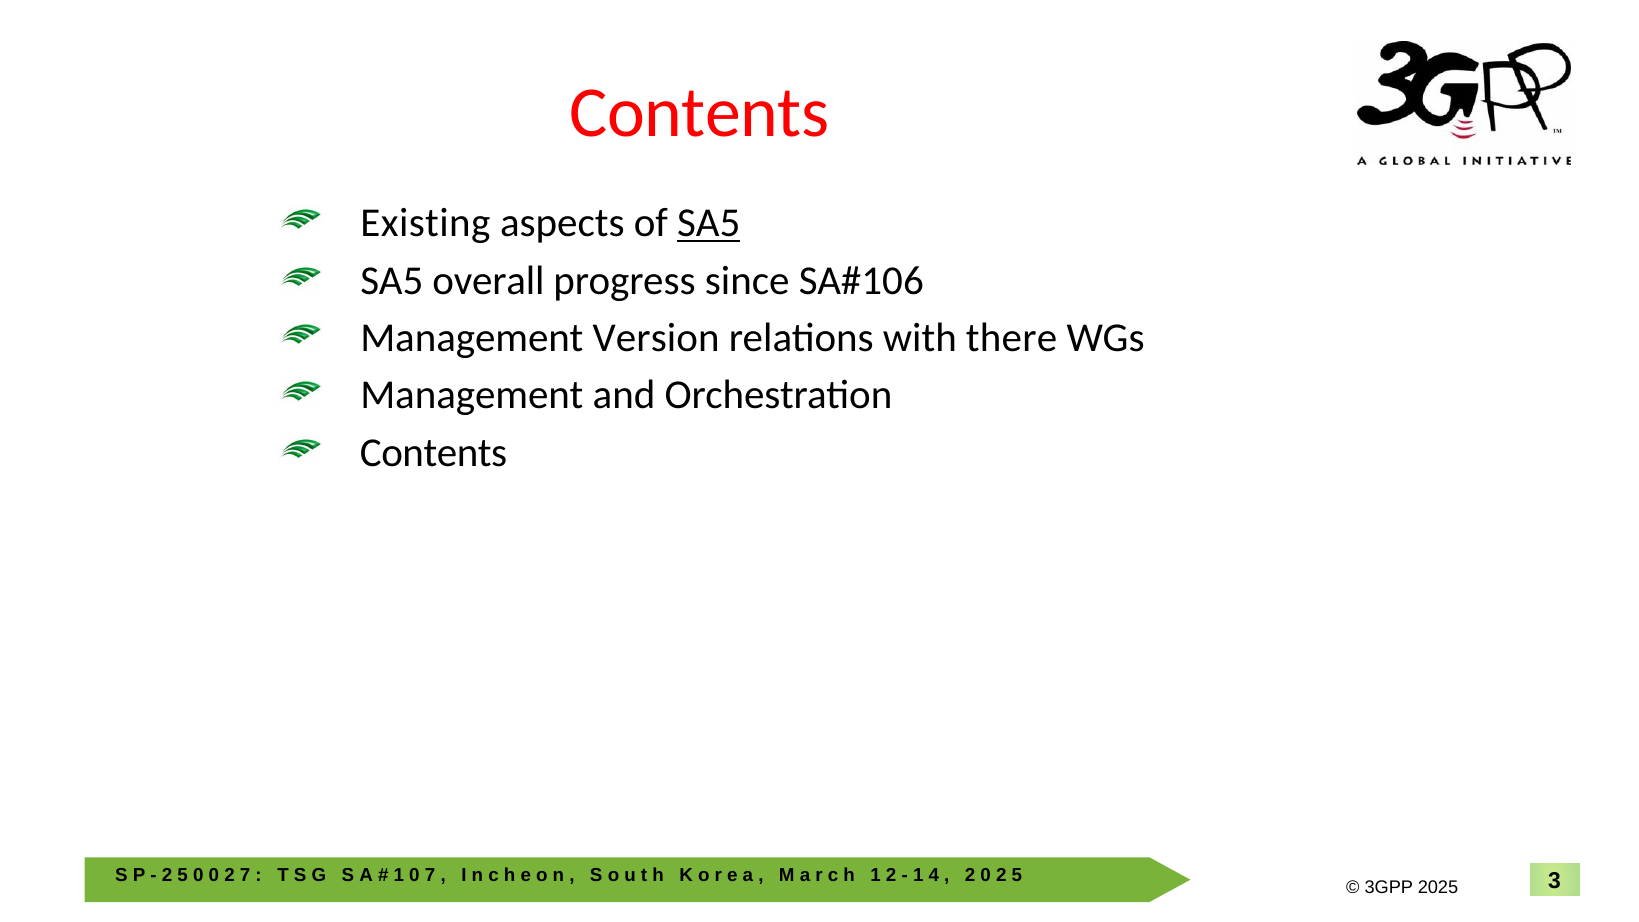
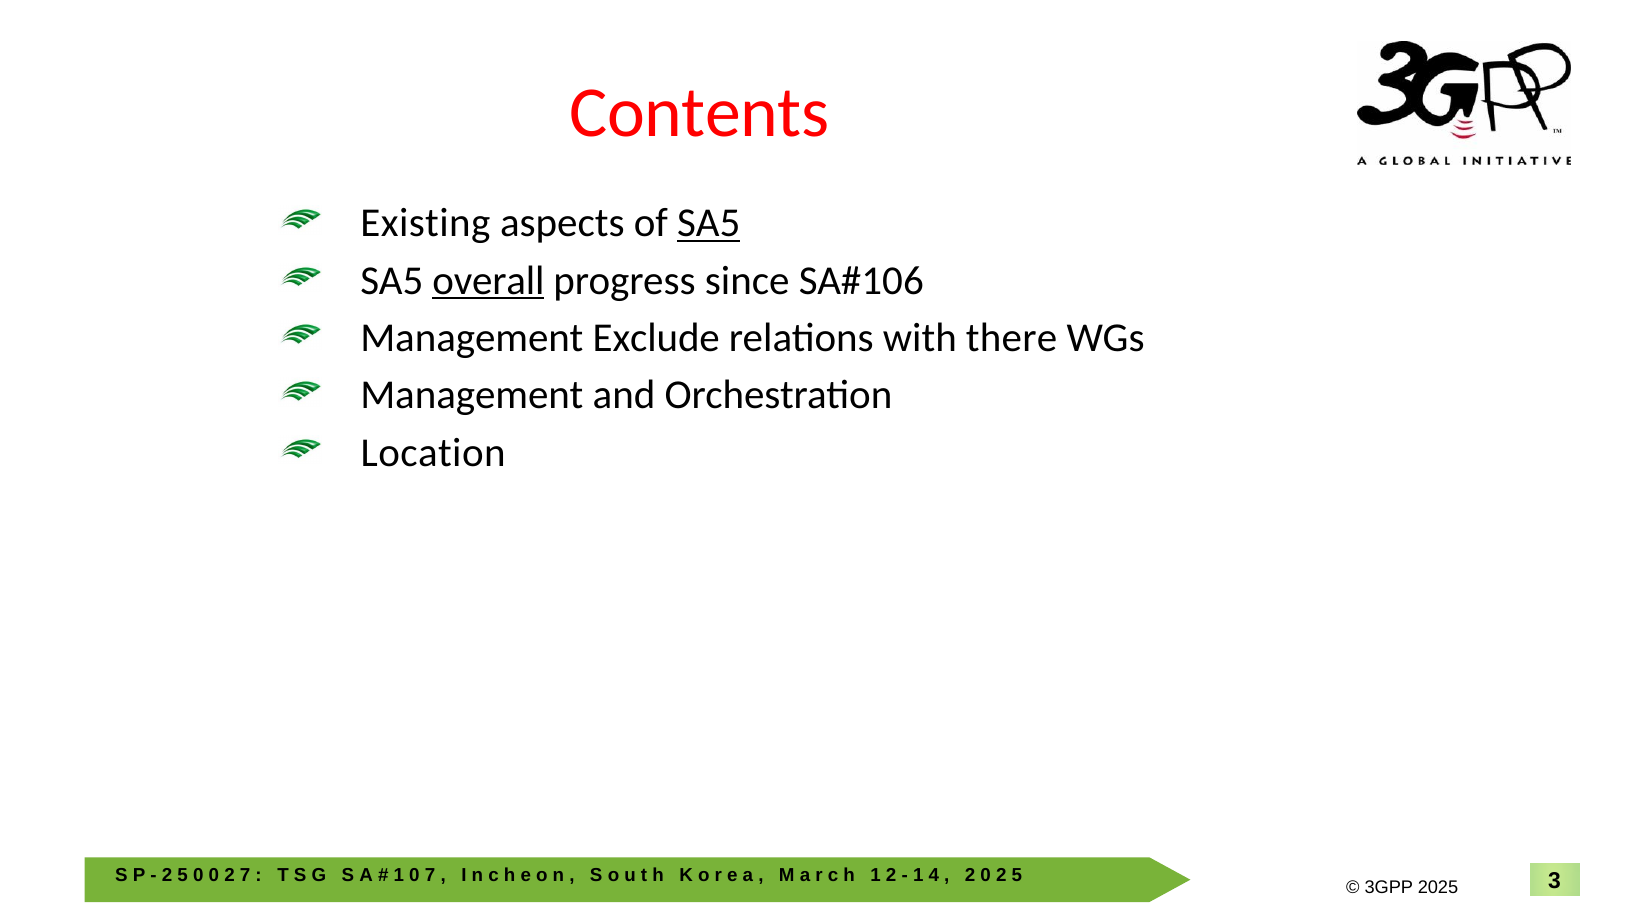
overall underline: none -> present (488, 280)
Version: Version -> Exclude (656, 338)
Contents: Contents -> Location (433, 453)
